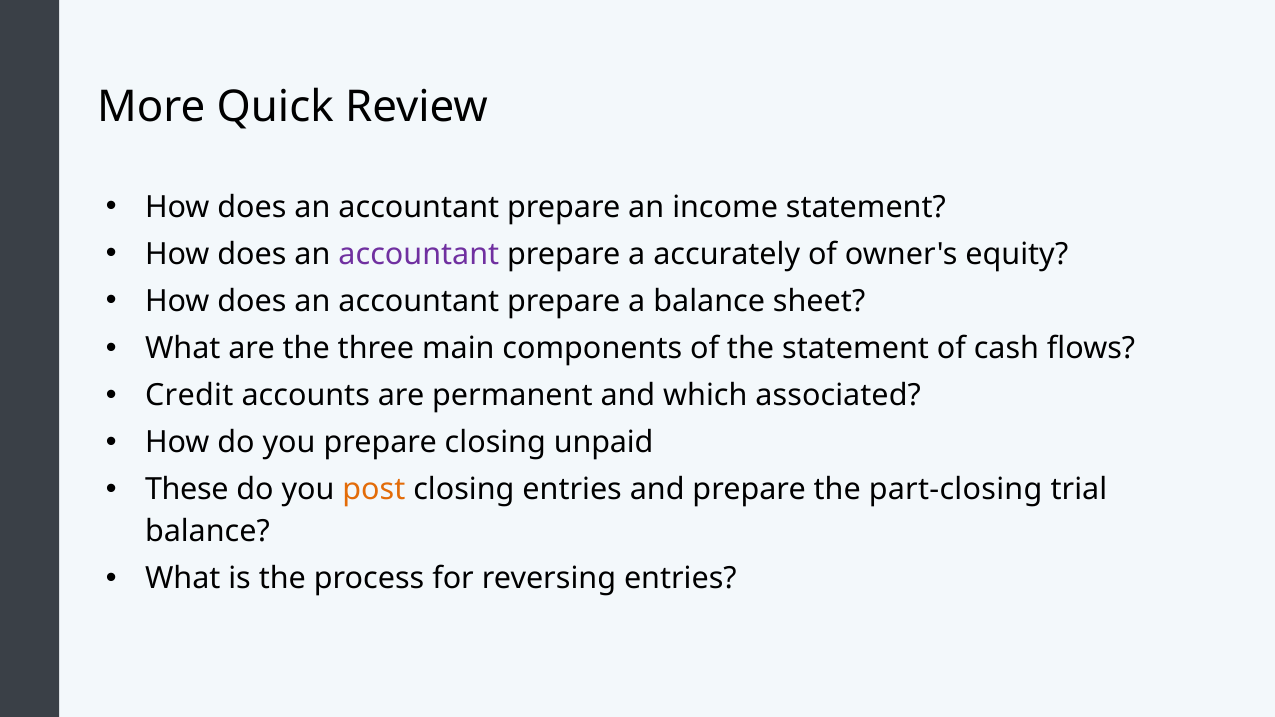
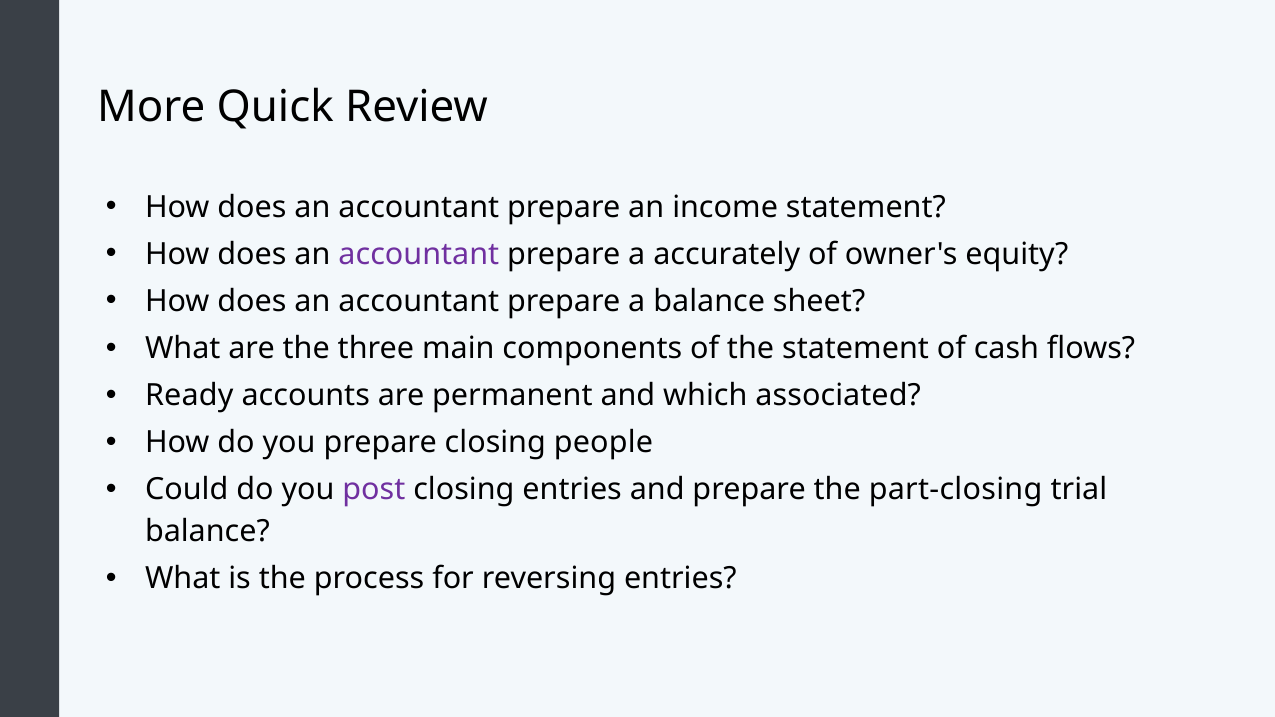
Credit: Credit -> Ready (189, 396)
unpaid: unpaid -> people (603, 443)
These: These -> Could (187, 490)
post colour: orange -> purple (374, 490)
